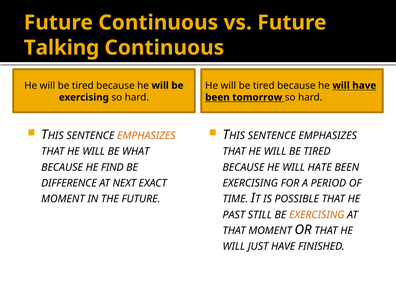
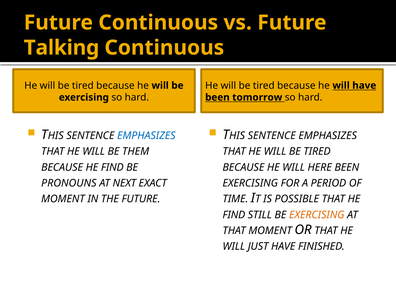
EMPHASIZES colour: orange -> blue (146, 136)
WHAT: WHAT -> THEM (136, 151)
HATE: HATE -> HERE (320, 167)
DIFFERENCE: DIFFERENCE -> PRONOUNS (69, 183)
PAST: PAST -> FIND (234, 215)
